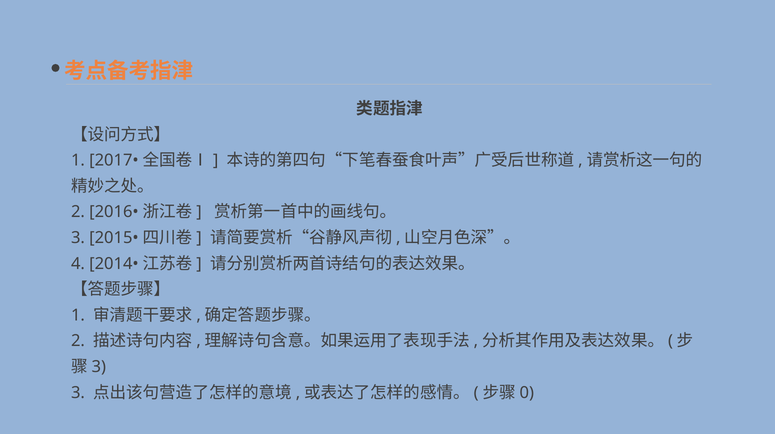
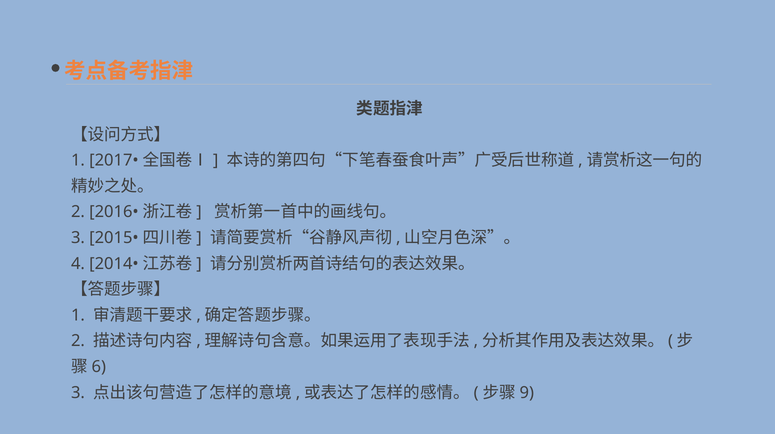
3: 3 -> 6 (99, 367)
0: 0 -> 9 (527, 393)
